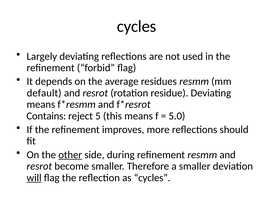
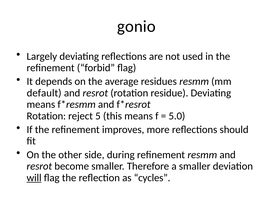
cycles: cycles -> gonio (136, 26)
Contains: Contains -> Rotation (46, 116)
other underline: present -> none (70, 155)
